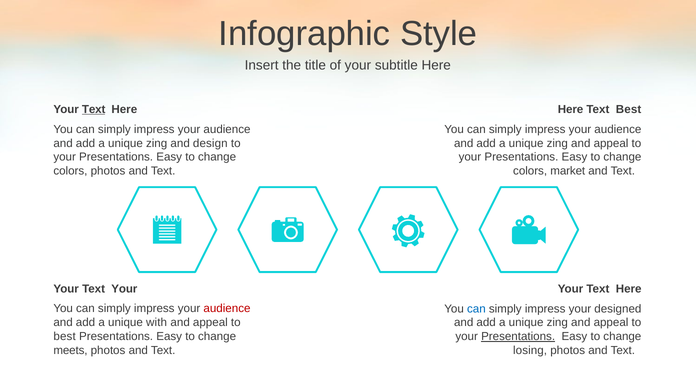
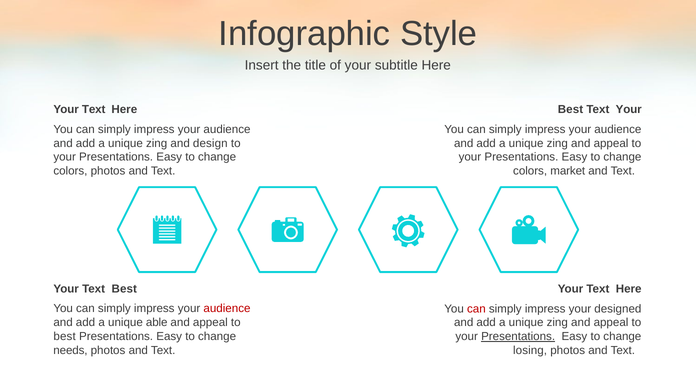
Text underline: present -> none (94, 110)
Here: Here -> Best (570, 110)
Best: Best -> Your (629, 110)
Your Text Your: Your -> Best (124, 289)
can colour: blue -> red (476, 309)
with: with -> able (157, 323)
meets: meets -> needs (70, 351)
